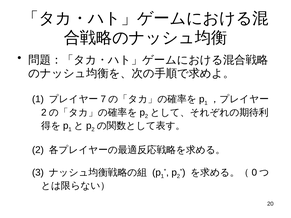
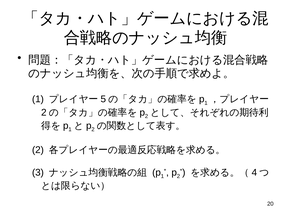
7: 7 -> 5 (103, 99)
0: 0 -> 4 (254, 173)
